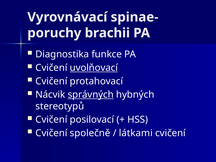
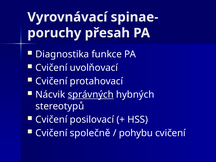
brachii: brachii -> přesah (107, 33)
uvolňovací underline: present -> none (94, 68)
látkami: látkami -> pohybu (136, 133)
